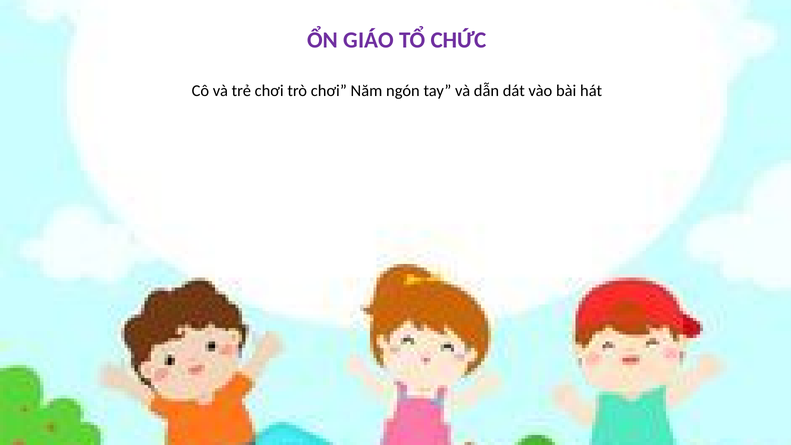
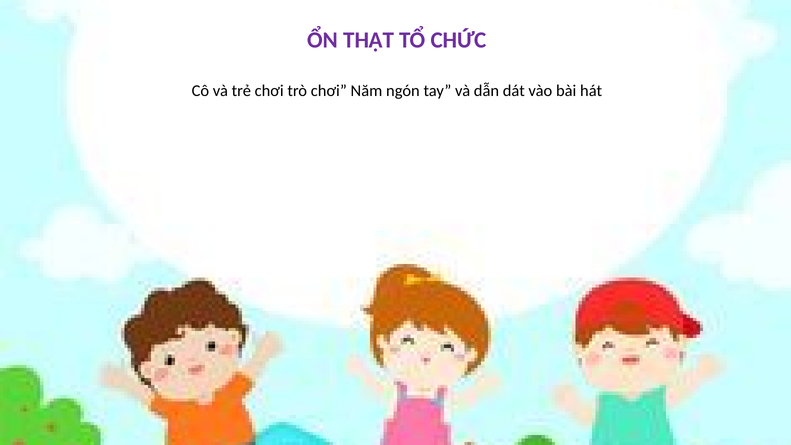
GIÁO: GIÁO -> THẬT (369, 40)
